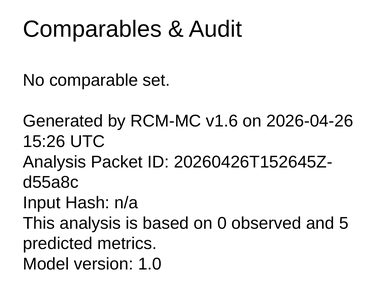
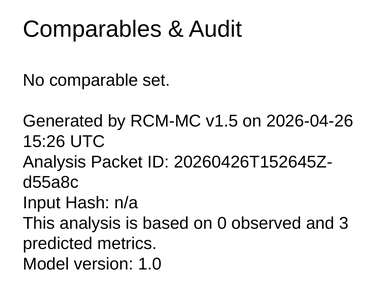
v1.6: v1.6 -> v1.5 (222, 121)
5: 5 -> 3 (344, 223)
